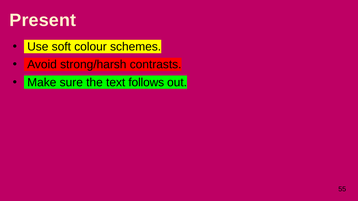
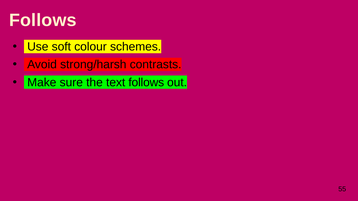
Present: Present -> Follows (43, 20)
